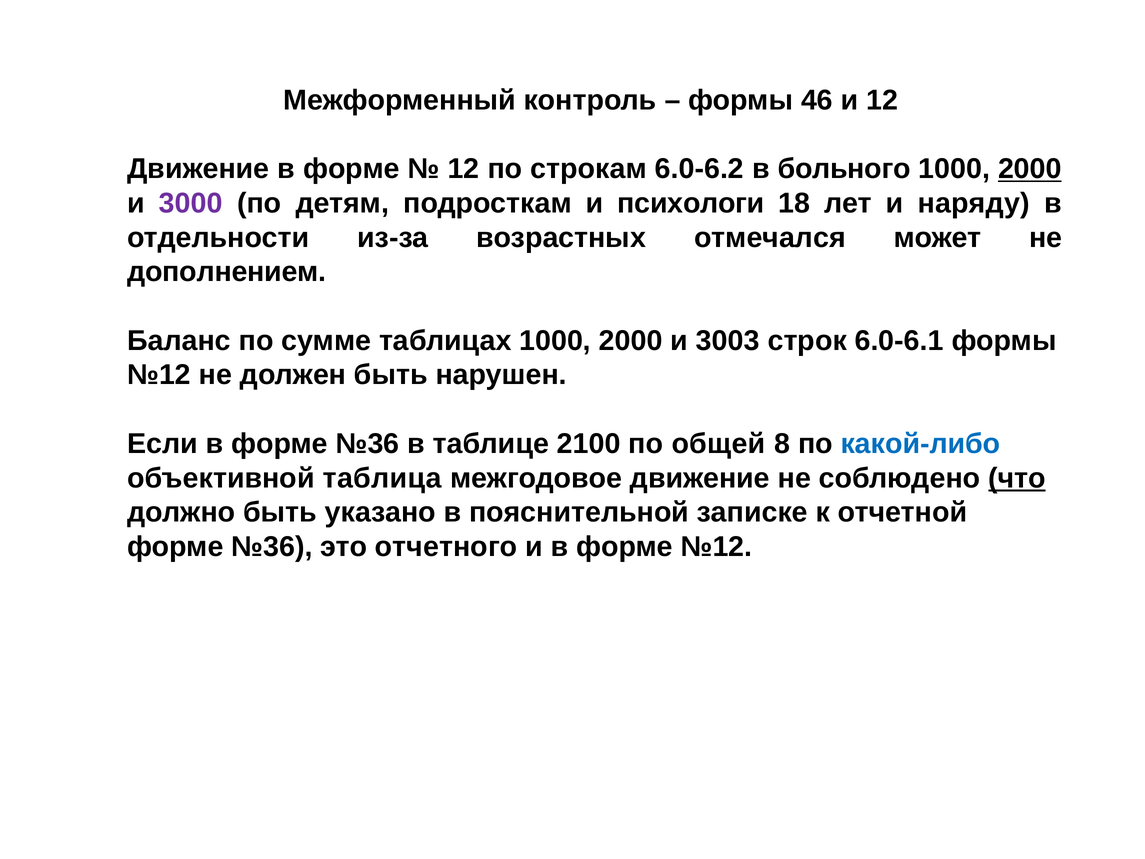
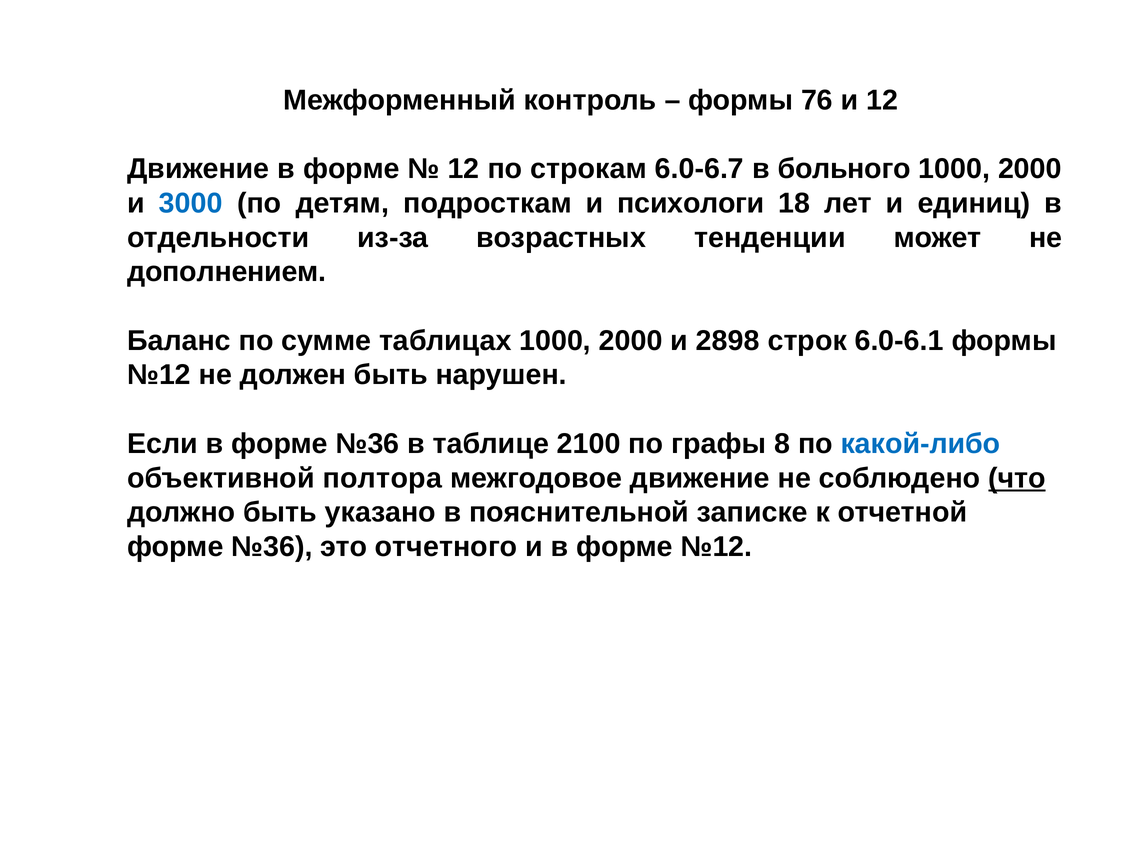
46: 46 -> 76 (817, 100)
6.0-6.2: 6.0-6.2 -> 6.0-6.7 (699, 169)
2000 underline: present -> none (1030, 169)
3000 colour: purple -> blue (191, 203)
наряду: наряду -> единиц (974, 203)
отмечался: отмечался -> тенденции (770, 238)
3003: 3003 -> 2898 (728, 341)
общей: общей -> графы (719, 444)
таблица: таблица -> полтора (382, 478)
